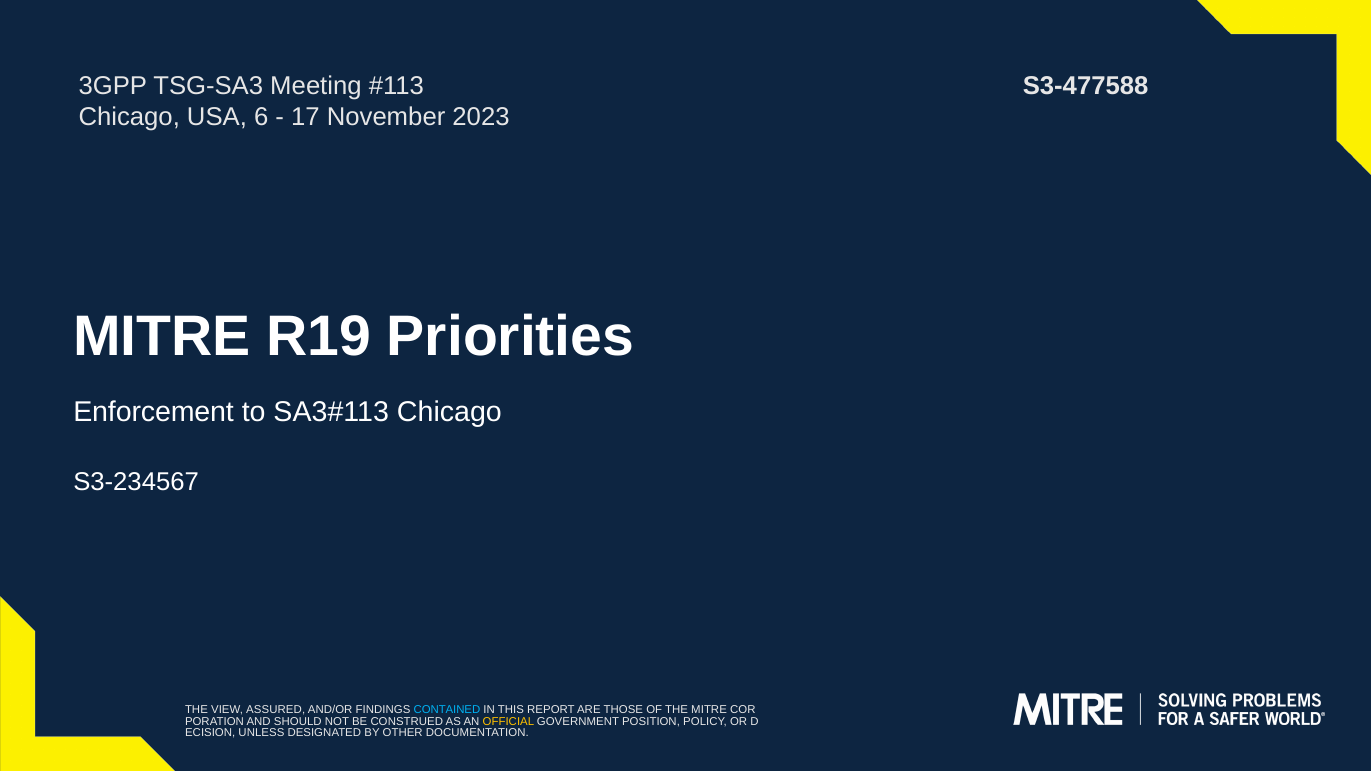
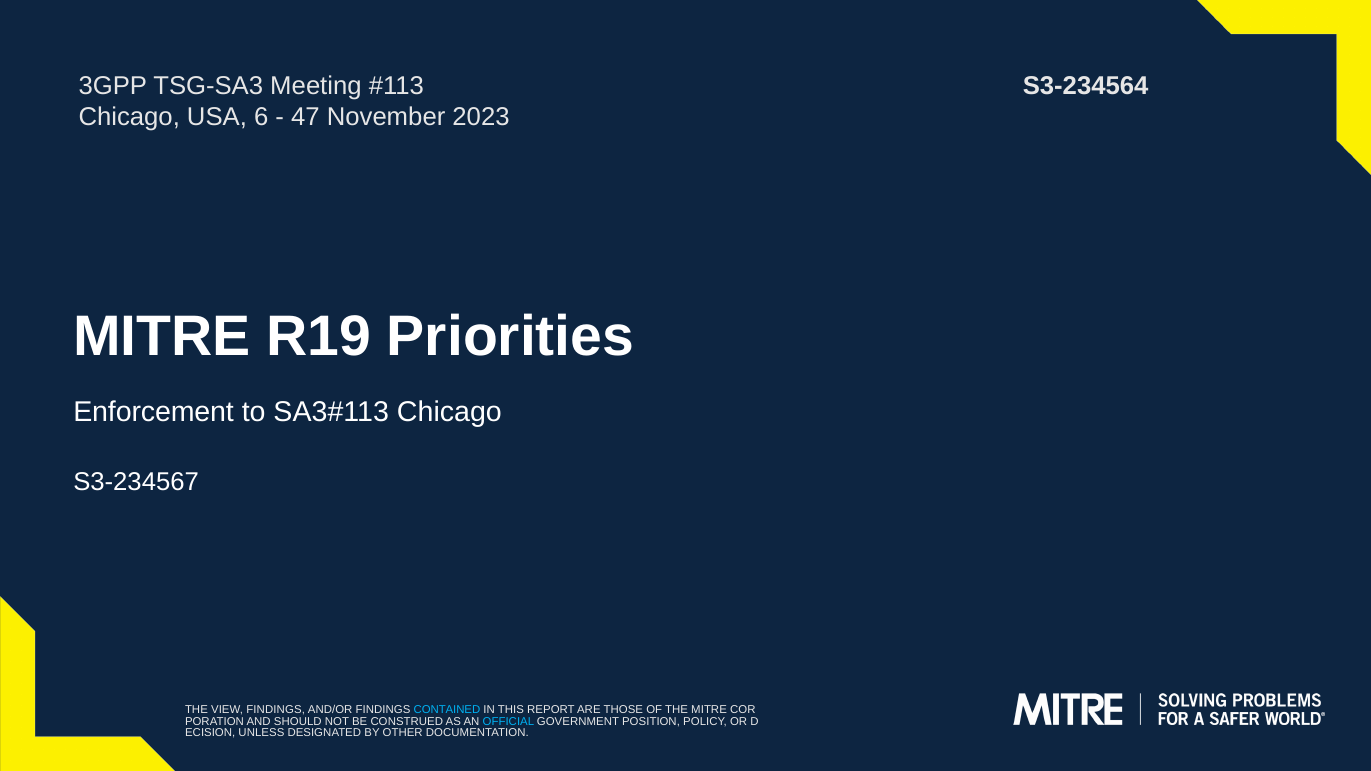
S3-477588: S3-477588 -> S3-234564 (1086, 86)
17: 17 -> 47 (305, 117)
VIEW ASSURED: ASSURED -> FINDINGS (276, 710)
OFFICIAL colour: yellow -> light blue (508, 722)
